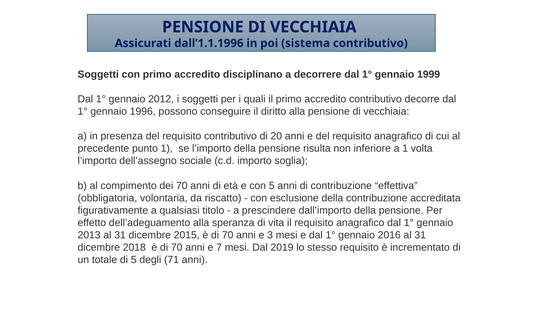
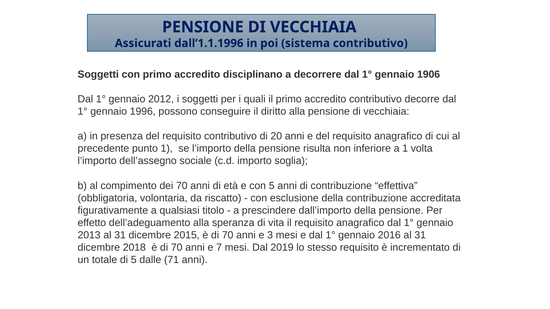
1999: 1999 -> 1906 (429, 74)
degli: degli -> dalle (150, 260)
